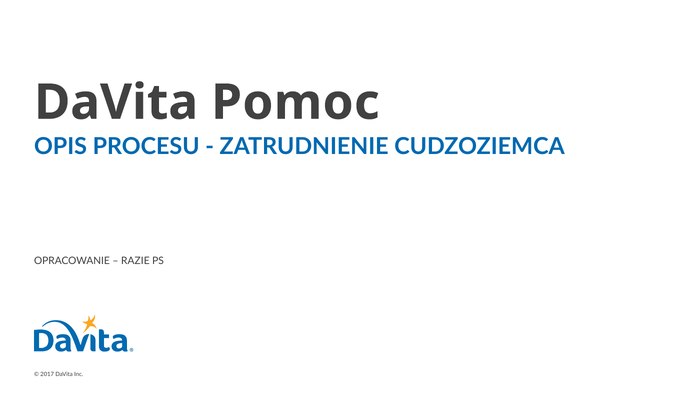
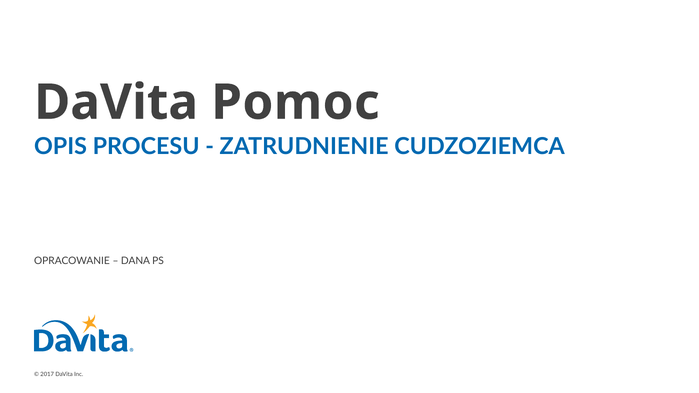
RAZIE: RAZIE -> DANA (135, 261)
